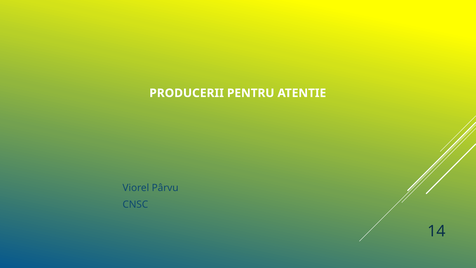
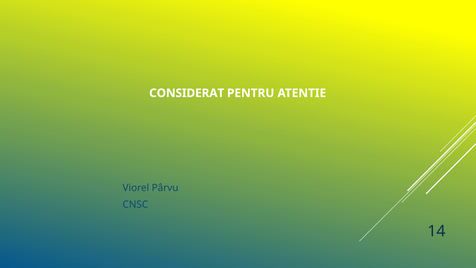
PRODUCERII: PRODUCERII -> CONSIDERAT (187, 93)
